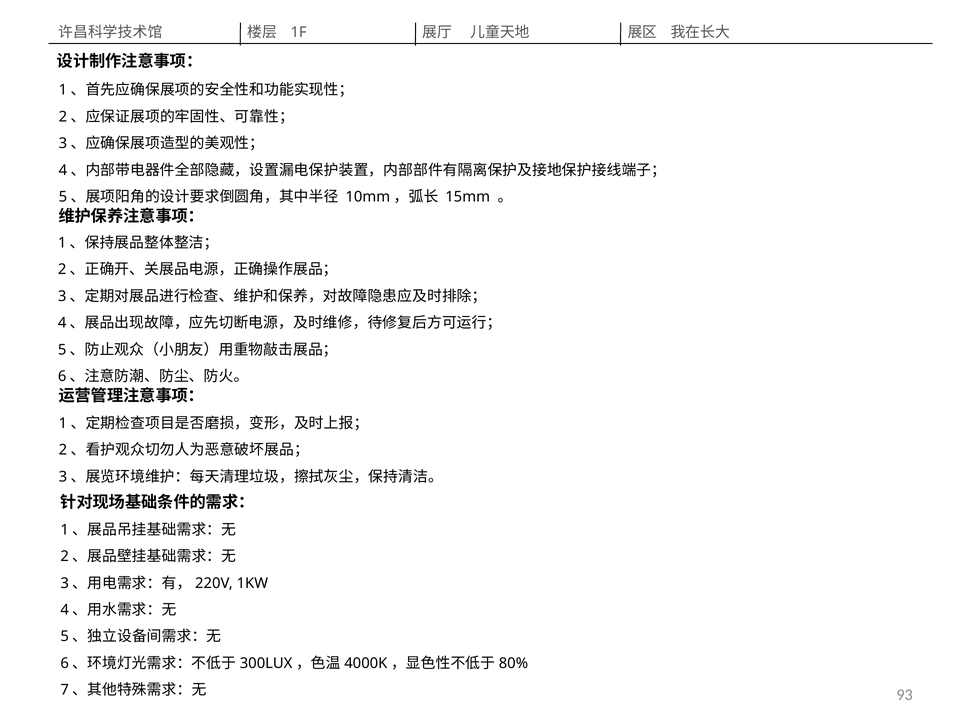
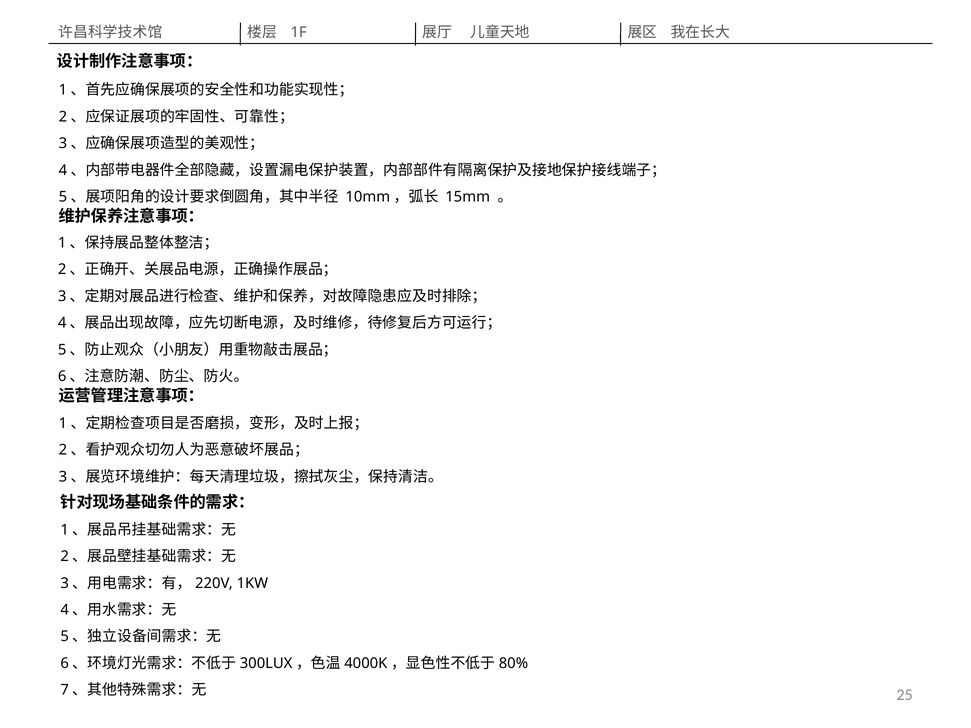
93: 93 -> 25 (905, 695)
